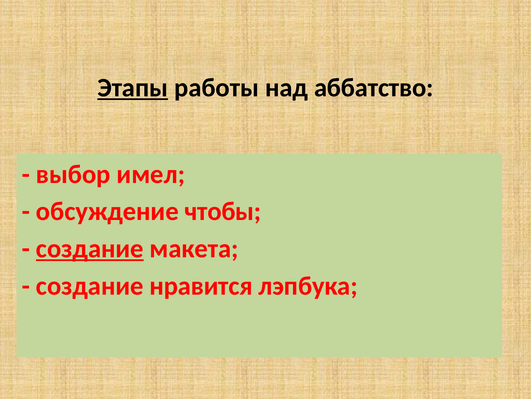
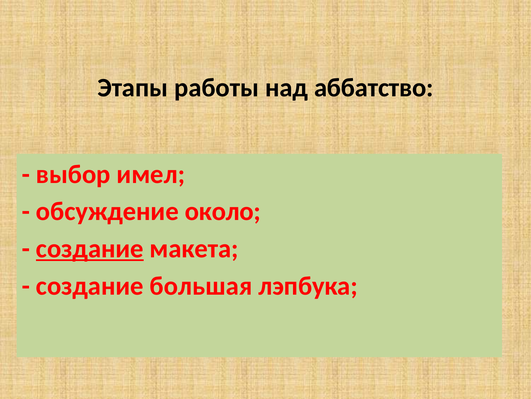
Этапы underline: present -> none (133, 88)
чтобы: чтобы -> около (223, 211)
нравится: нравится -> большая (201, 285)
